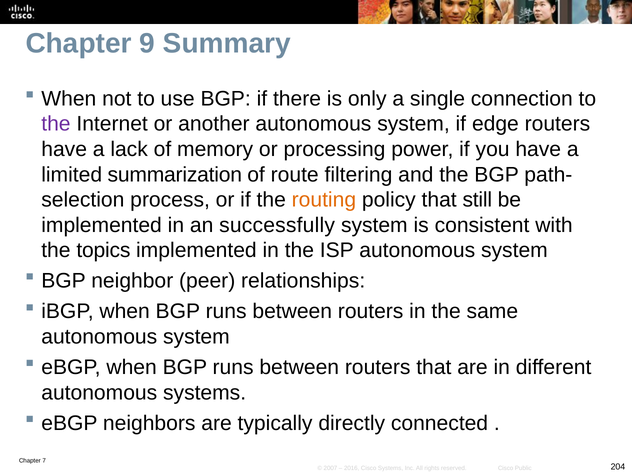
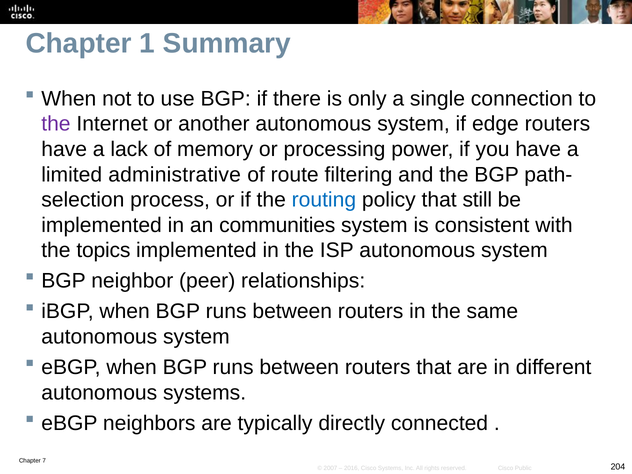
9: 9 -> 1 (147, 43)
summarization: summarization -> administrative (175, 175)
routing colour: orange -> blue (324, 200)
successfully: successfully -> communities (277, 225)
